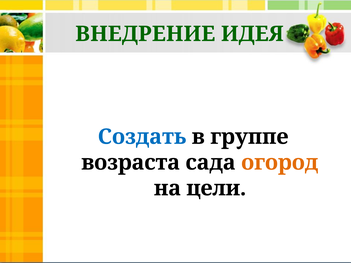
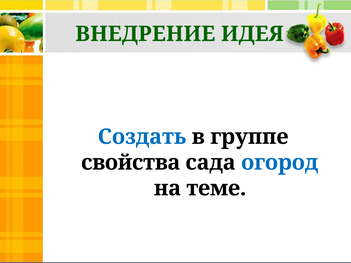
возраста: возраста -> свойства (131, 163)
огород colour: orange -> blue (280, 163)
цели: цели -> теме (216, 188)
